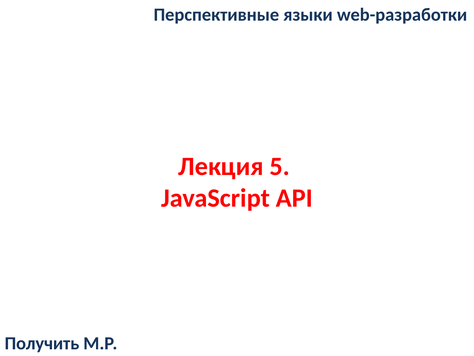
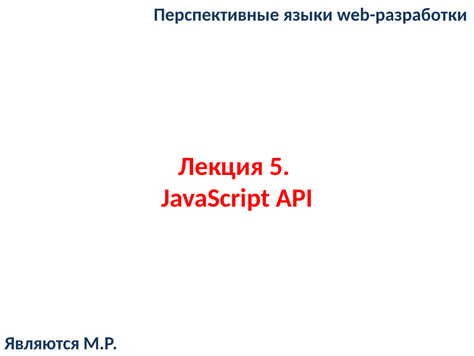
Получить: Получить -> Являются (42, 343)
